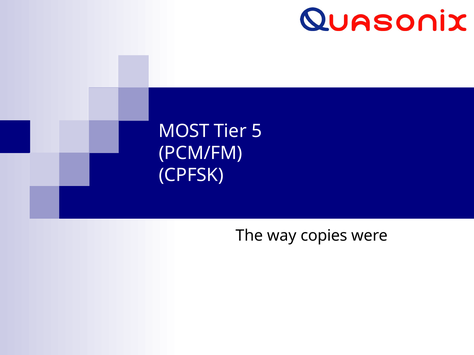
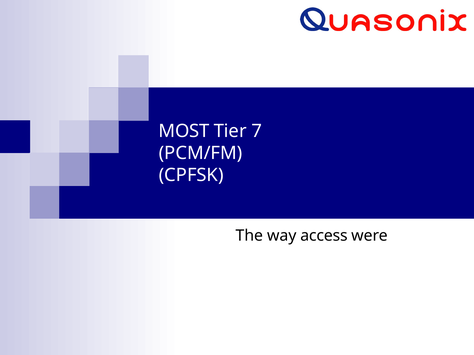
5: 5 -> 7 (257, 131)
copies: copies -> access (324, 236)
